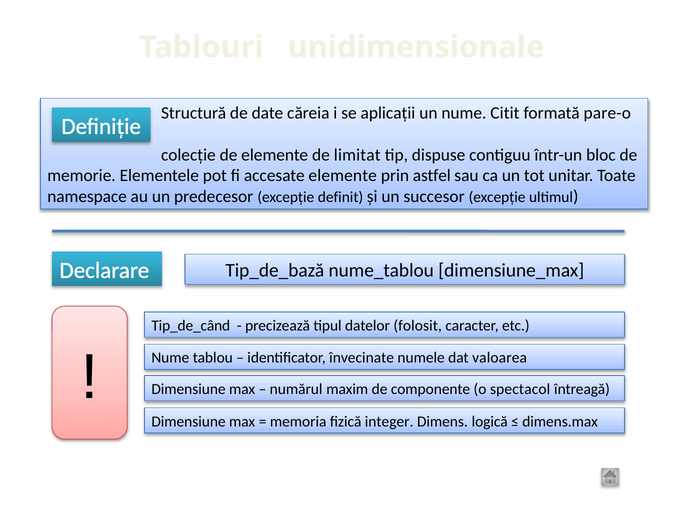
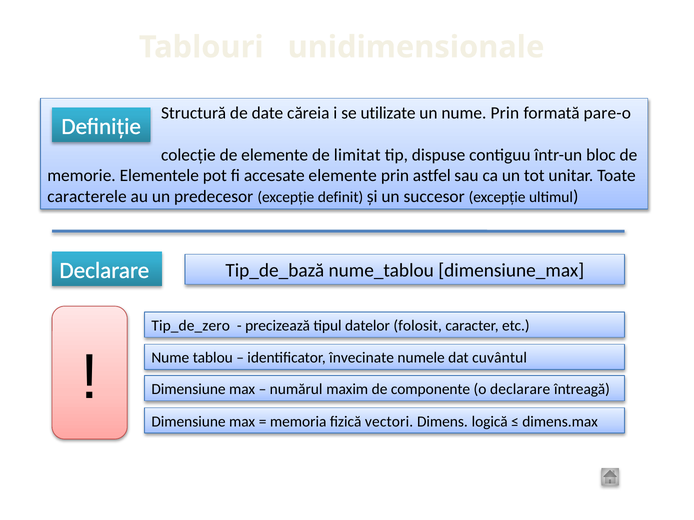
aplicații: aplicații -> utilizate (388, 113)
nume Citit: Citit -> Prin (505, 113)
namespace: namespace -> caracterele (87, 197)
Tip_de_când: Tip_de_când -> Tip_de_zero (191, 326)
valoarea: valoarea -> cuvântul (500, 358)
o spectacol: spectacol -> declarare (520, 390)
integer: integer -> vectori (389, 422)
